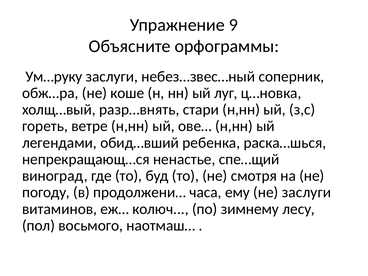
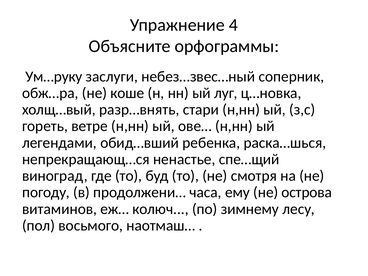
9: 9 -> 4 (233, 25)
не заслуги: заслуги -> острова (307, 192)
